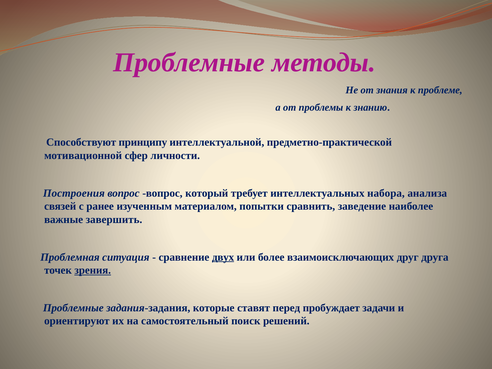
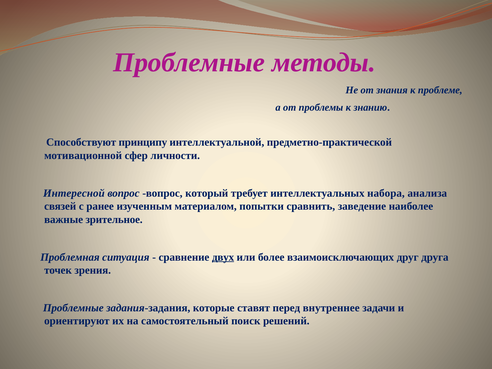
Построения: Построения -> Интересной (74, 193)
завершить: завершить -> зрительное (114, 219)
зрения underline: present -> none (93, 270)
пробуждает: пробуждает -> внутреннее (331, 308)
